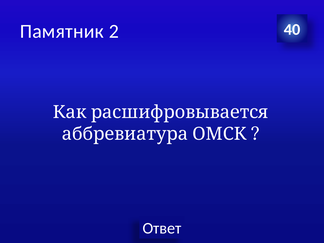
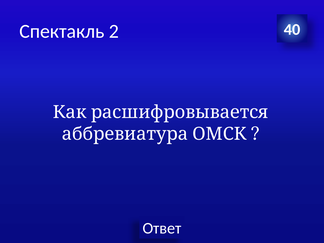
Памятник: Памятник -> Спектакль (62, 31)
